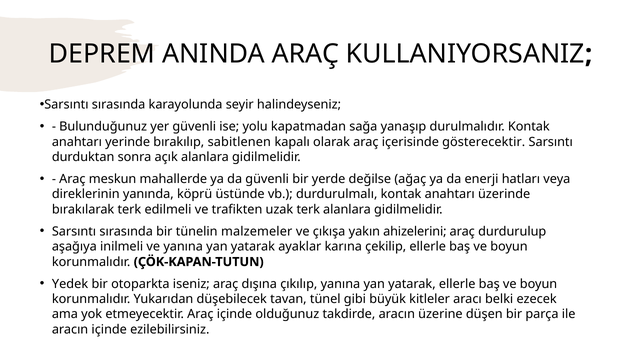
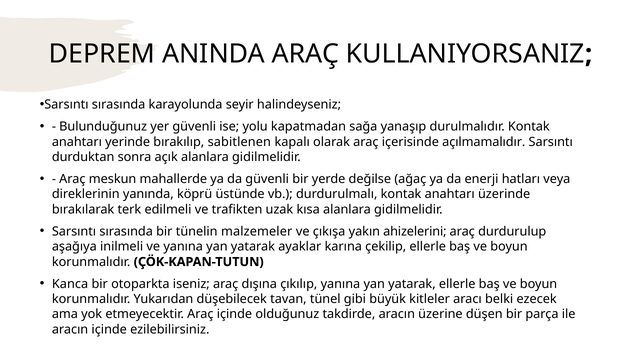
gösterecektir: gösterecektir -> açılmamalıdır (484, 142)
uzak terk: terk -> kısa (308, 210)
Yedek: Yedek -> Kanca (70, 284)
